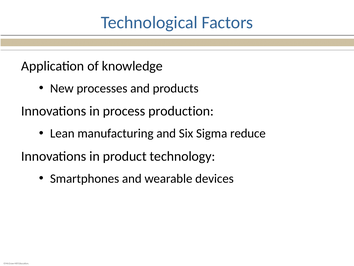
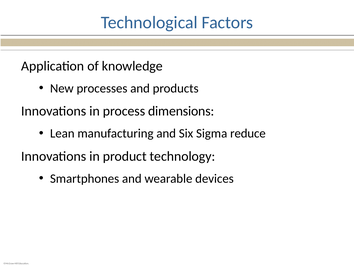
production: production -> dimensions (181, 111)
